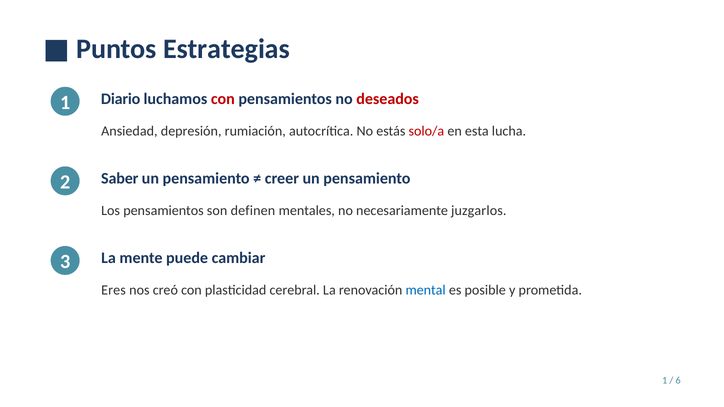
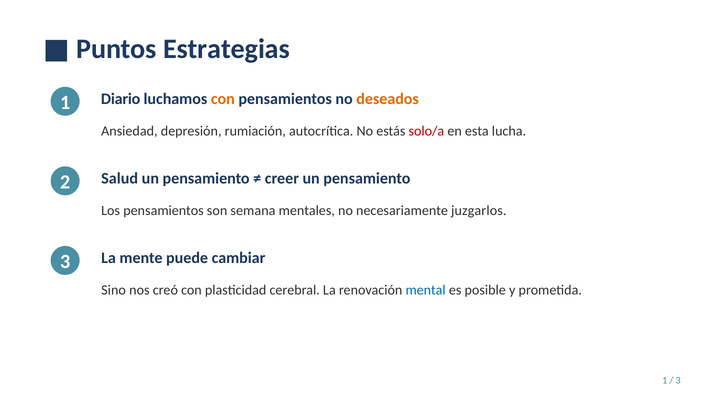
con colour: red -> orange (223, 99)
deseados colour: red -> orange (388, 99)
Saber: Saber -> Salud (120, 178)
definen: definen -> semana (253, 211)
Eres: Eres -> Sino (114, 291)
6: 6 -> 3 (678, 381)
